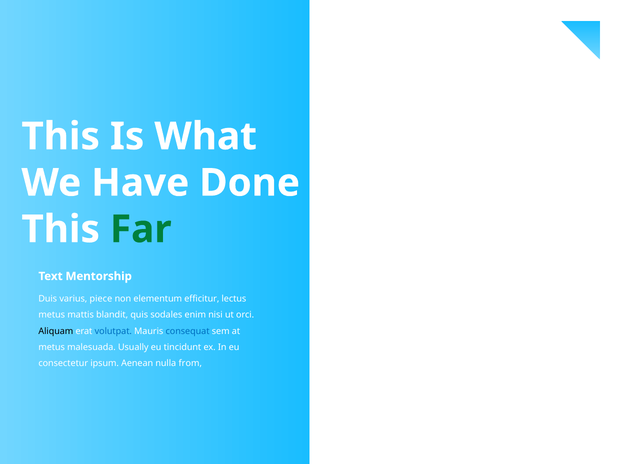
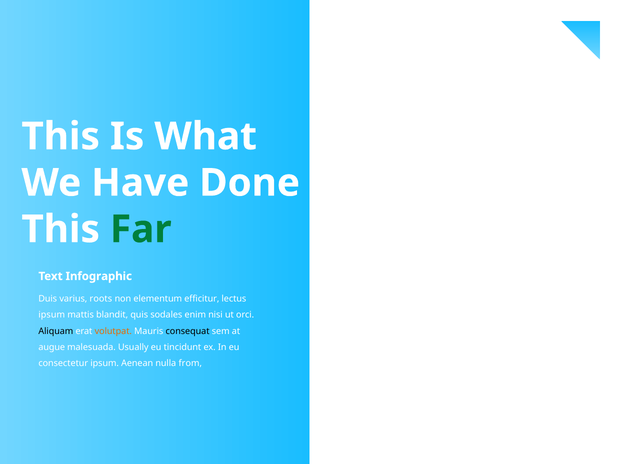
Mentorship: Mentorship -> Infographic (99, 276)
piece: piece -> roots (101, 299)
metus: metus -> ipsum (52, 315)
volutpat colour: blue -> orange (113, 331)
consequat colour: blue -> black (188, 331)
metus: metus -> augue (52, 347)
